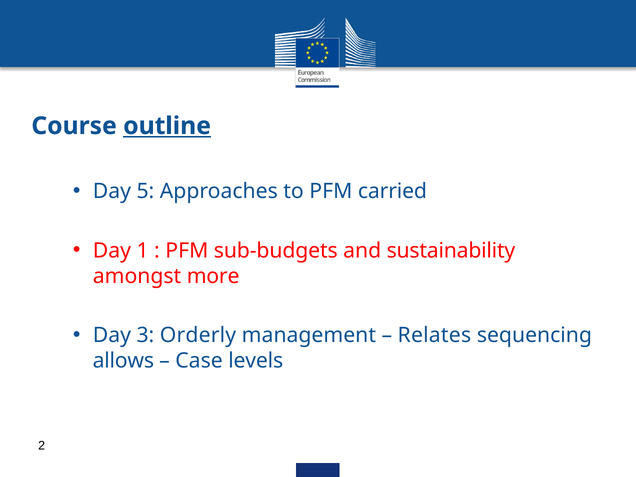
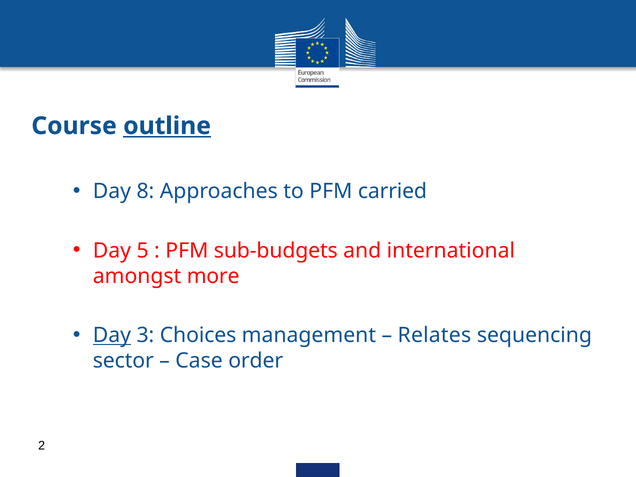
5: 5 -> 8 (145, 191)
1: 1 -> 5 (143, 251)
sustainability: sustainability -> international (451, 251)
Day underline: none -> present (112, 335)
Orderly: Orderly -> Choices (198, 335)
allows: allows -> sector (123, 361)
levels: levels -> order (256, 361)
